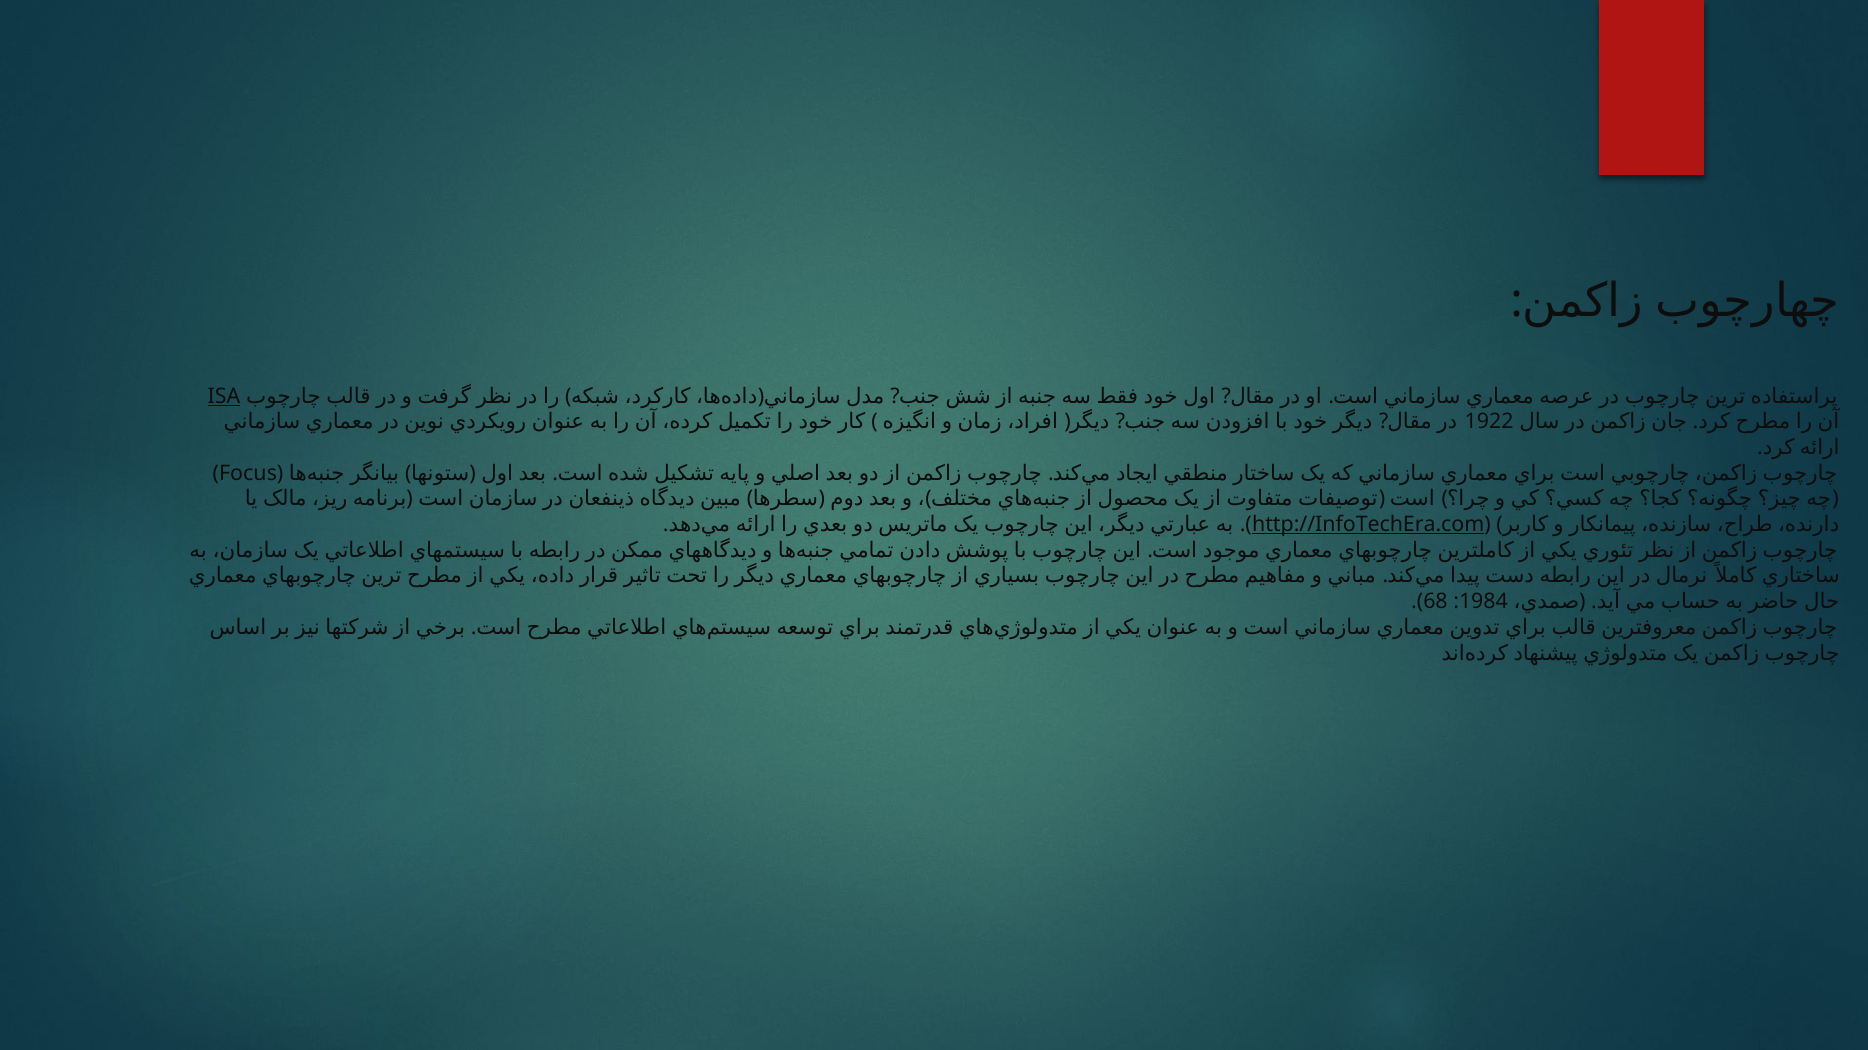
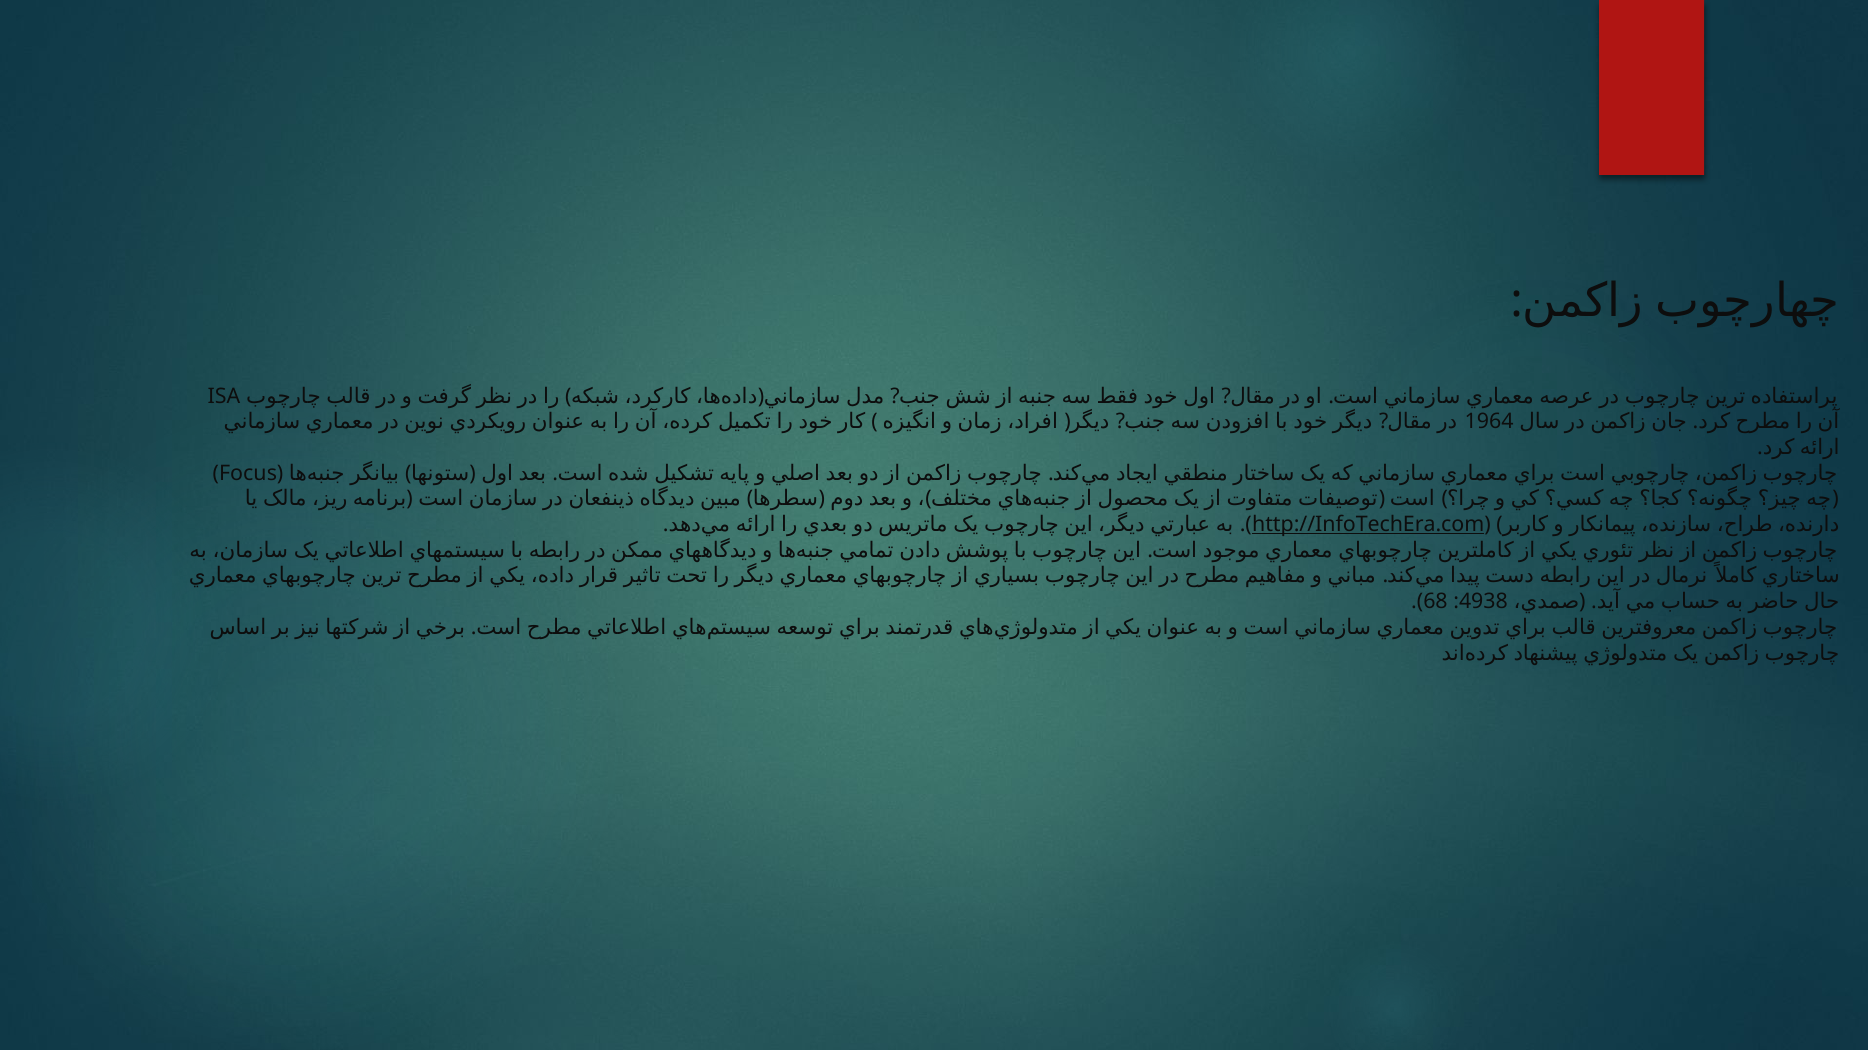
ISA underline: present -> none (224, 396)
1922: 1922 -> 1964 (1489, 422)
1984: 1984 -> 4938 (1483, 602)
